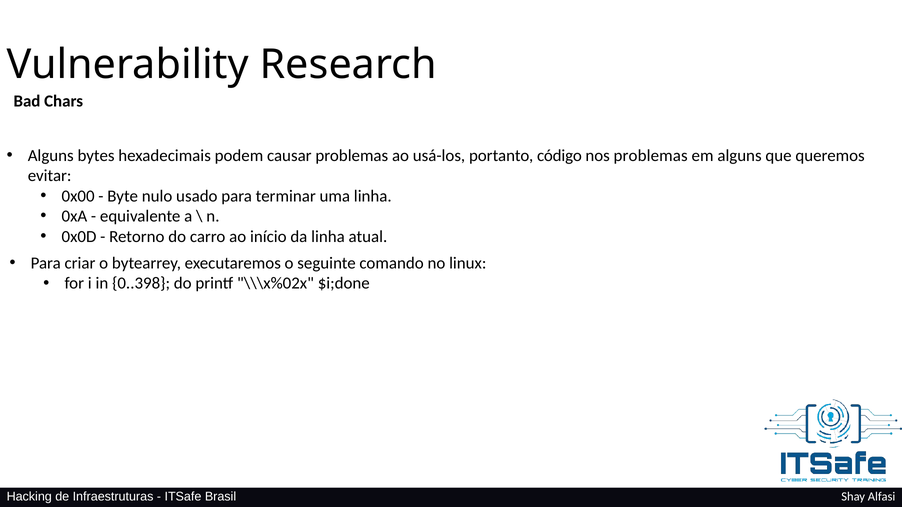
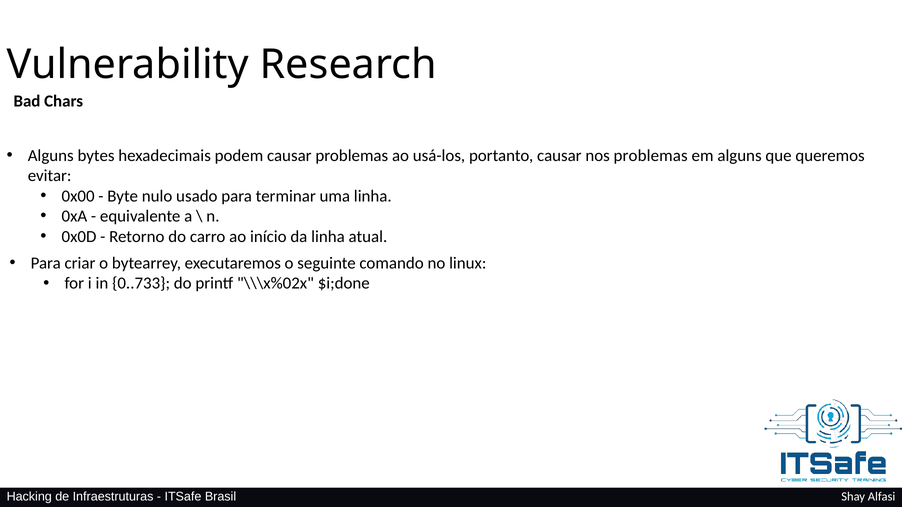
portanto código: código -> causar (559, 156)
0..398: 0..398 -> 0..733 (141, 284)
